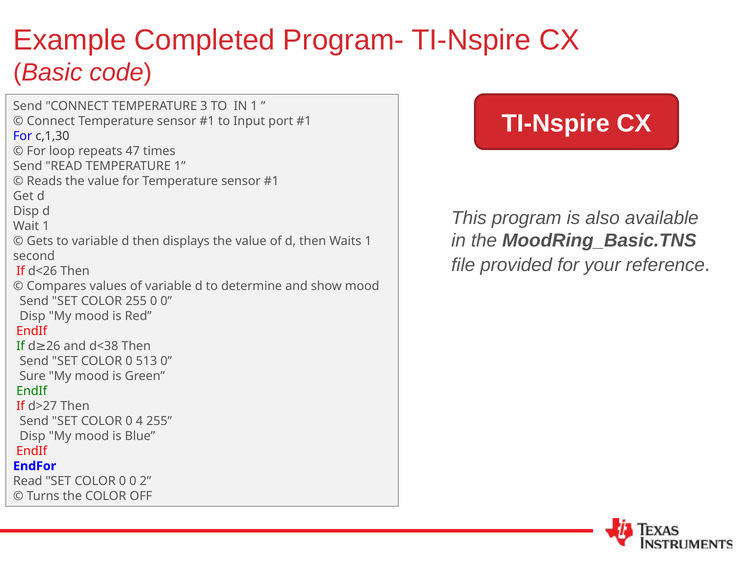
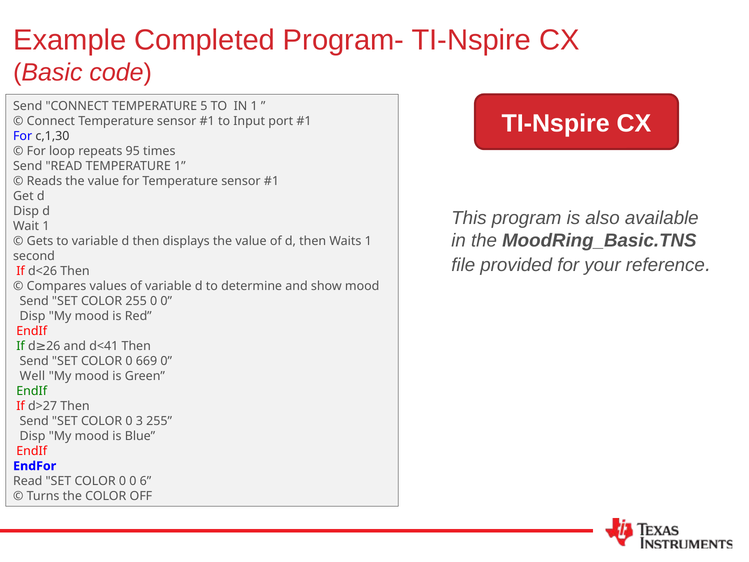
3: 3 -> 5 (204, 106)
47: 47 -> 95 (133, 151)
d<38: d<38 -> d<41 (104, 346)
513: 513 -> 669 (146, 361)
Sure: Sure -> Well (32, 376)
4: 4 -> 3 (139, 421)
2: 2 -> 6 (145, 481)
